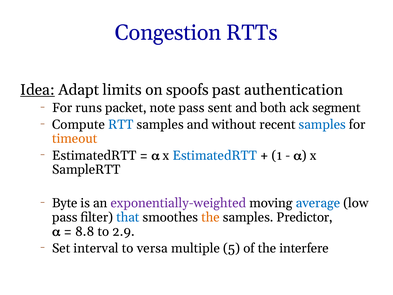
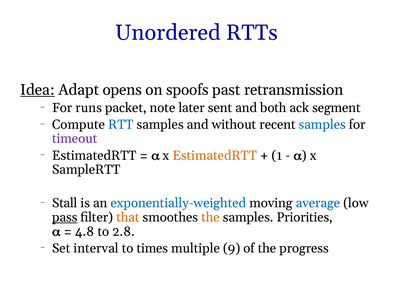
Congestion: Congestion -> Unordered (168, 33)
limits: limits -> opens (122, 90)
authentication: authentication -> retransmission (294, 90)
note pass: pass -> later (192, 108)
timeout colour: orange -> purple (75, 139)
EstimatedRTT colour: blue -> orange (215, 155)
Byte: Byte -> Stall (65, 203)
exponentially-weighted colour: purple -> blue (178, 203)
pass underline: none -> present (65, 217)
that colour: blue -> orange (128, 217)
Predictor: Predictor -> Priorities (305, 217)
8.8: 8.8 -> 4.8 (85, 231)
2.9: 2.9 -> 2.8 (124, 231)
versa: versa -> times (152, 248)
5: 5 -> 9 (232, 248)
interfere: interfere -> progress (304, 248)
